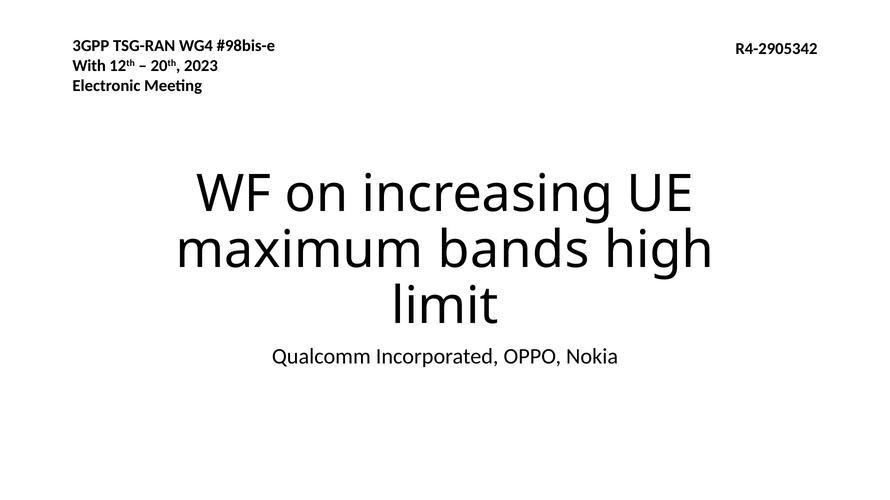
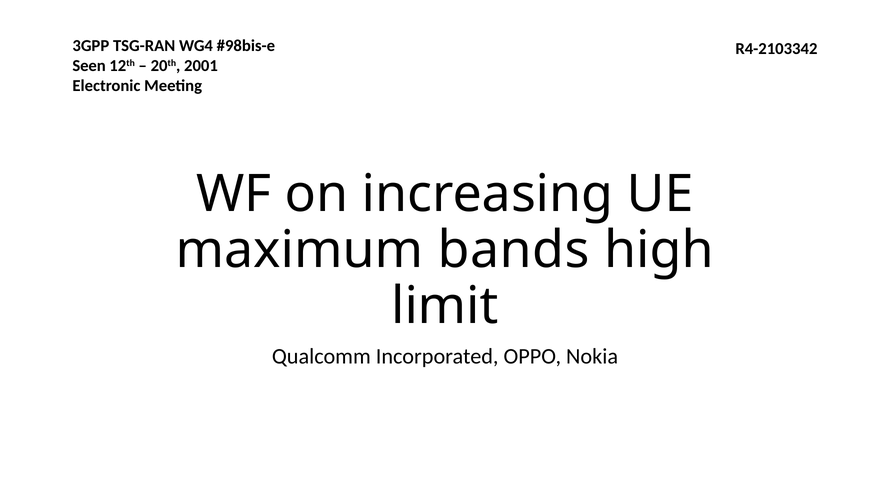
R4-2905342: R4-2905342 -> R4-2103342 (776, 49)
With: With -> Seen (89, 66)
2023: 2023 -> 2001 (201, 66)
